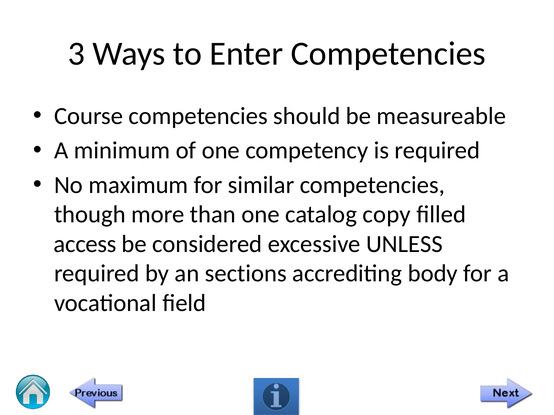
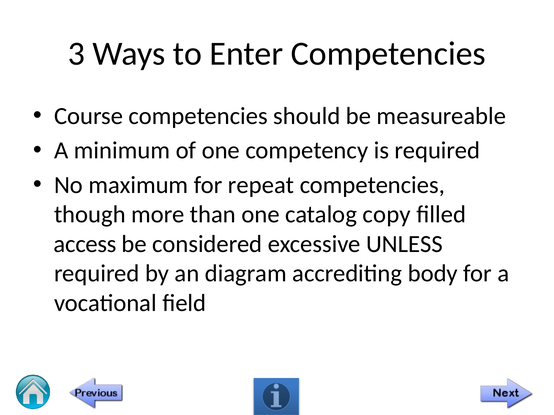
similar: similar -> repeat (261, 185)
sections: sections -> diagram (246, 274)
